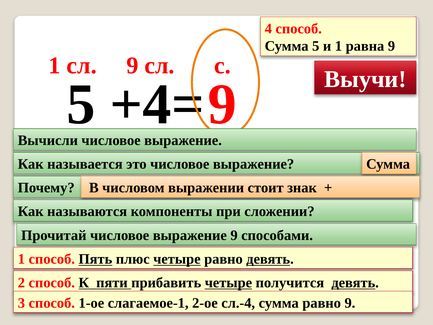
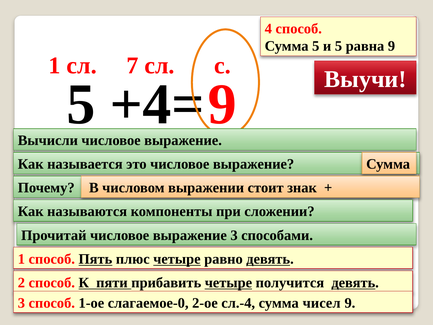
и 1: 1 -> 5 (339, 46)
сл 9: 9 -> 7 (132, 66)
выражение 9: 9 -> 3 (234, 235)
слагаемое-1: слагаемое-1 -> слагаемое-0 (148, 303)
сумма равно: равно -> чисел (322, 303)
